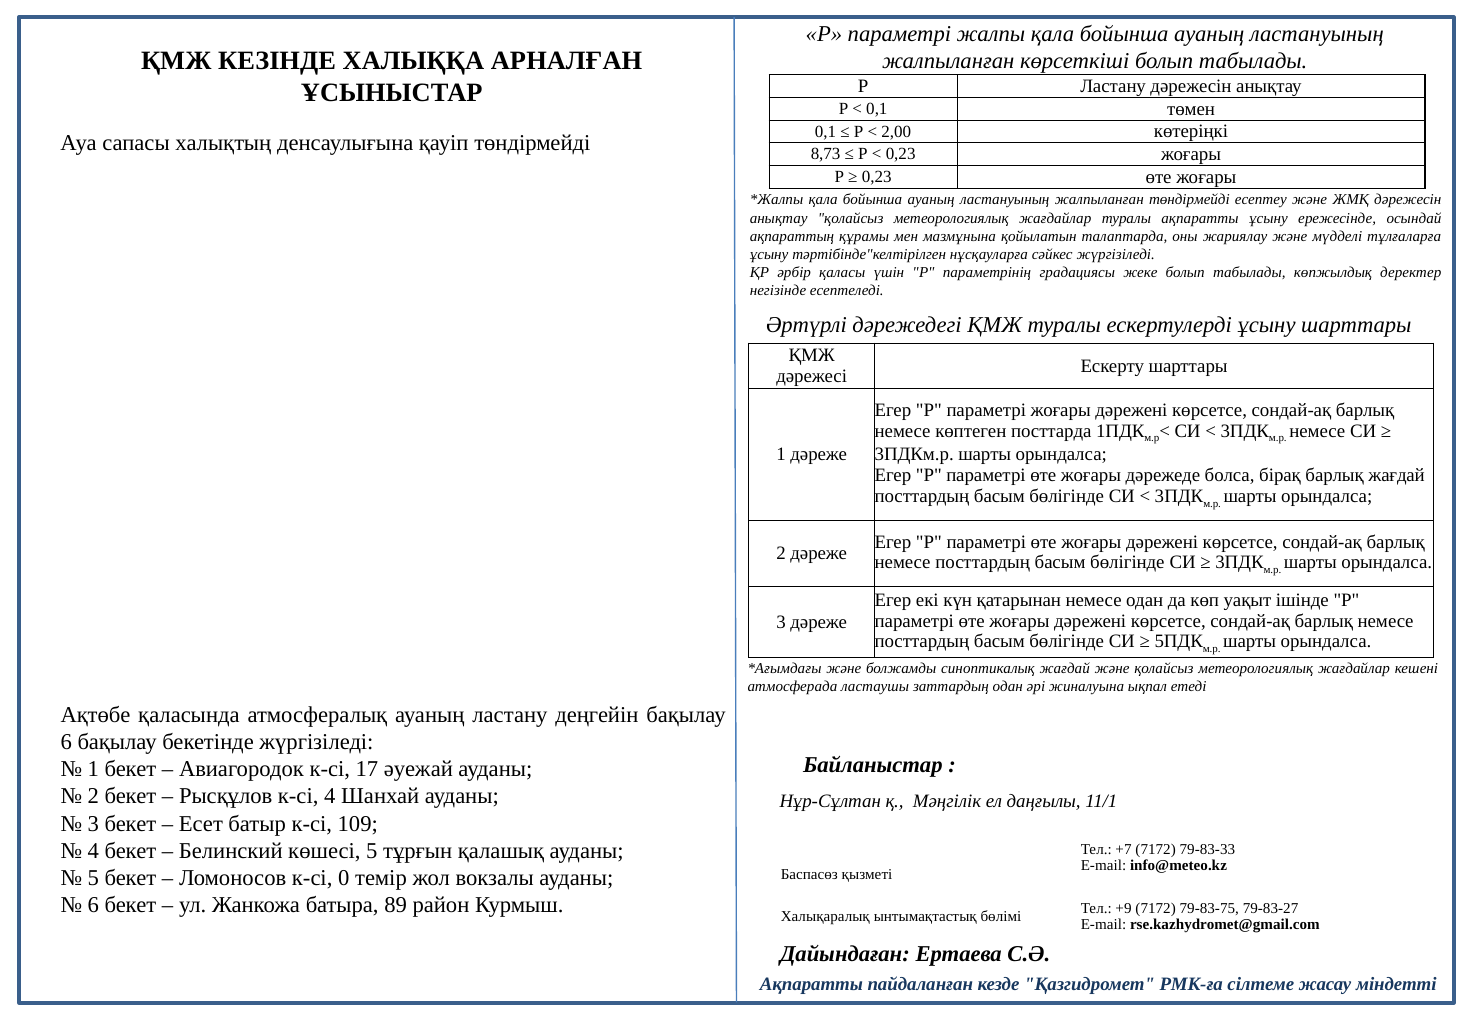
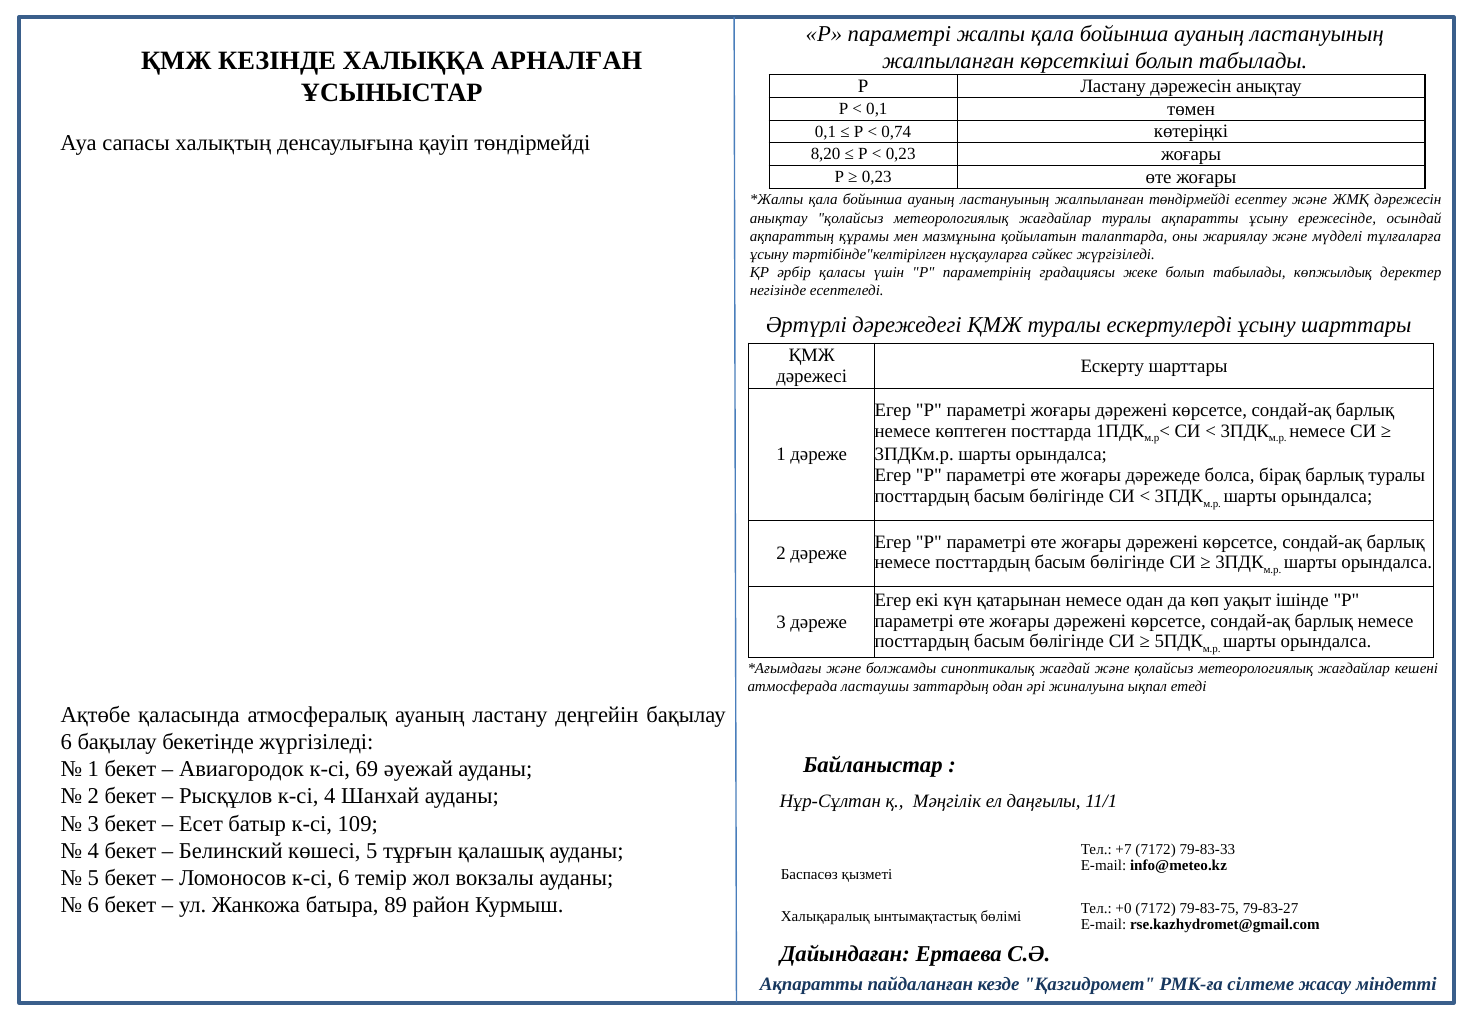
2,00: 2,00 -> 0,74 (896, 132)
8,73: 8,73 -> 8,20 (826, 154)
барлық жағдай: жағдай -> туралы (1397, 475)
17: 17 -> 69 (367, 769)
к-сі 0: 0 -> 6 (344, 878)
+9: +9 -> +0 (1124, 908)
